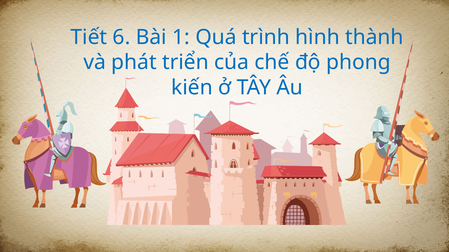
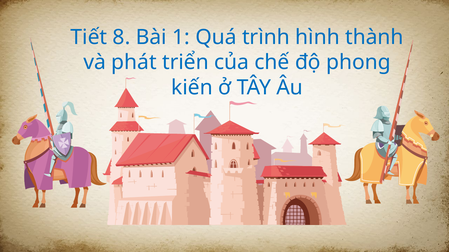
6: 6 -> 8 (122, 37)
